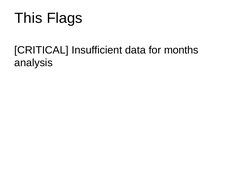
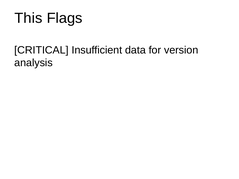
months: months -> version (181, 50)
